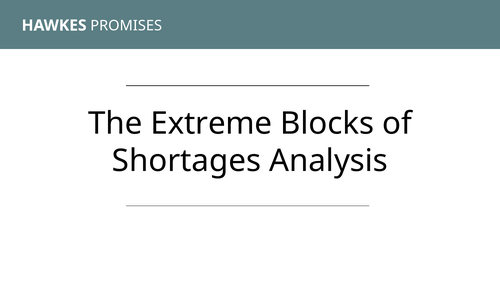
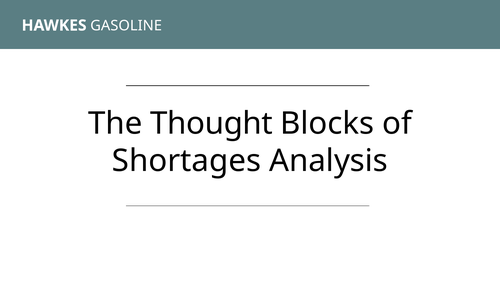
PROMISES: PROMISES -> GASOLINE (126, 26)
Extreme: Extreme -> Thought (211, 124)
